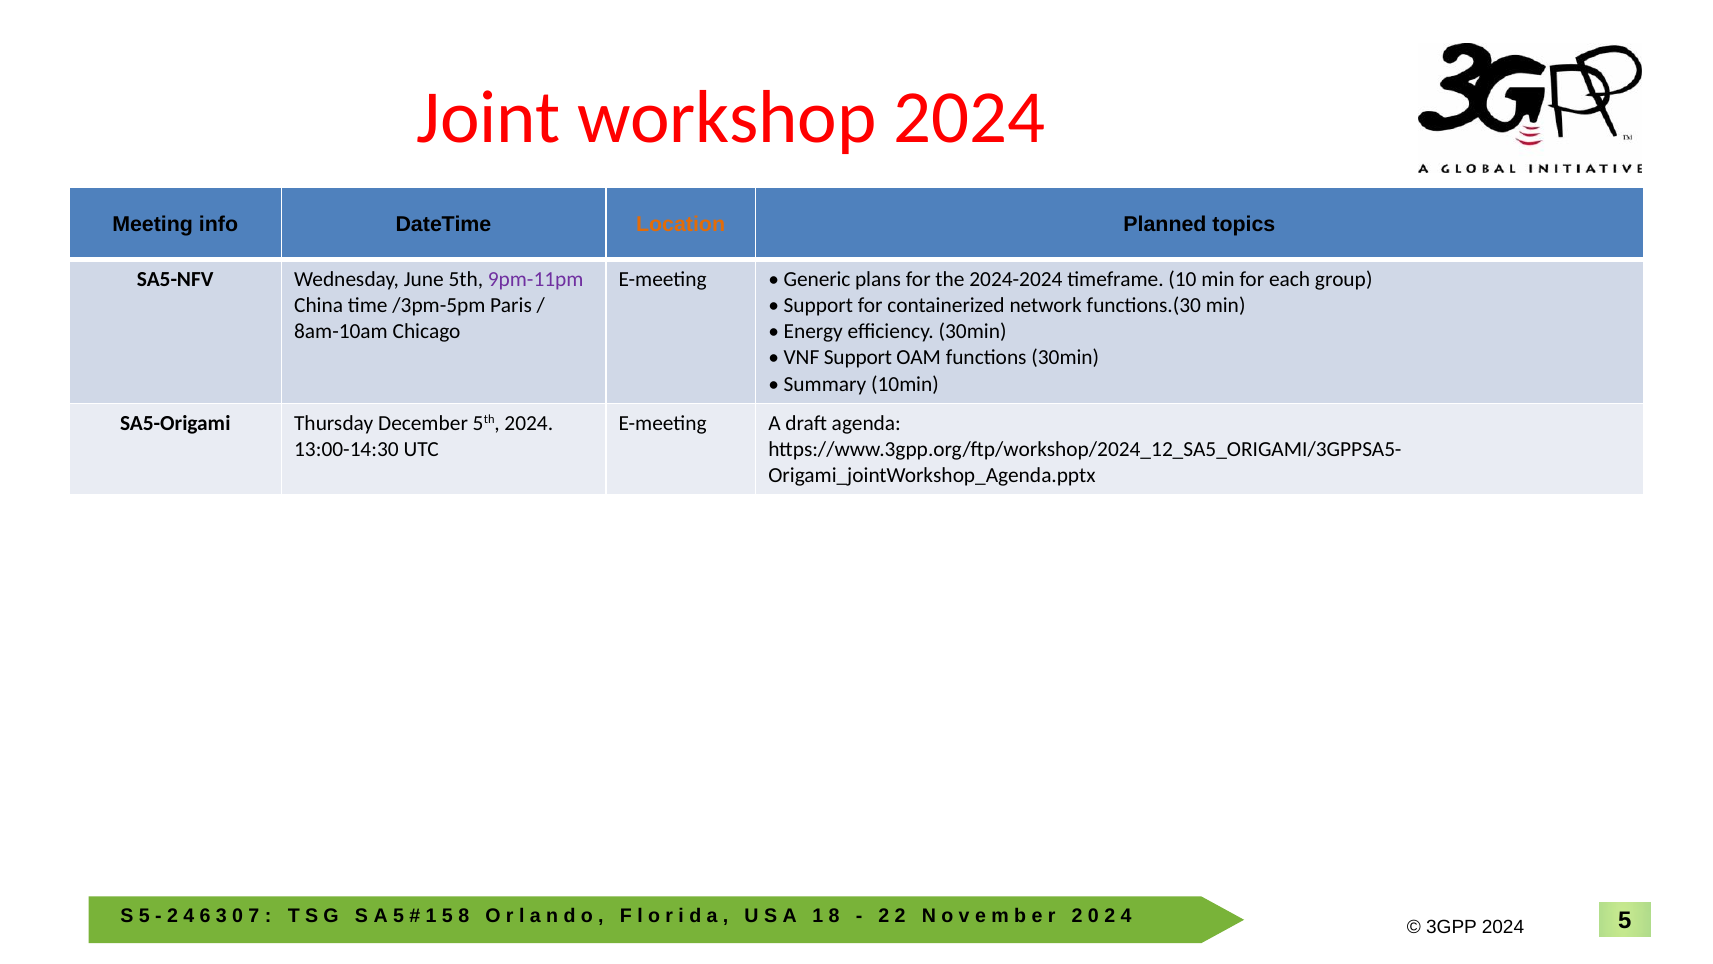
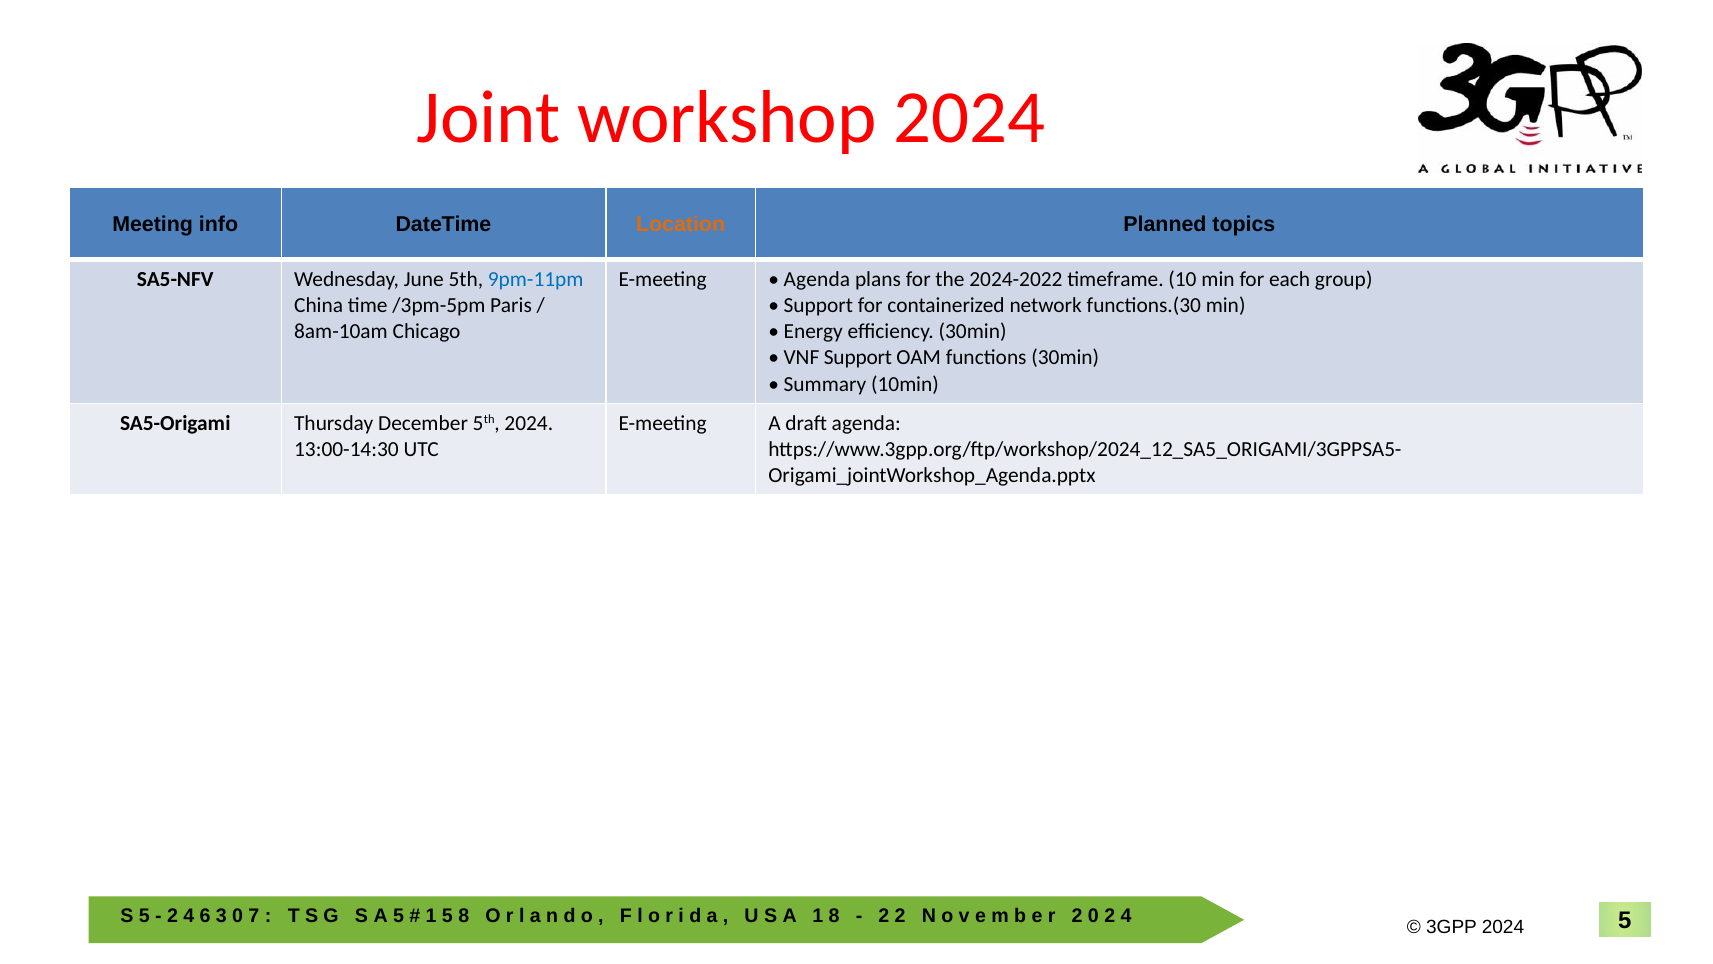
9pm-11pm colour: purple -> blue (536, 279)
Generic: Generic -> Agenda (817, 279)
2024-2024: 2024-2024 -> 2024-2022 (1016, 279)
